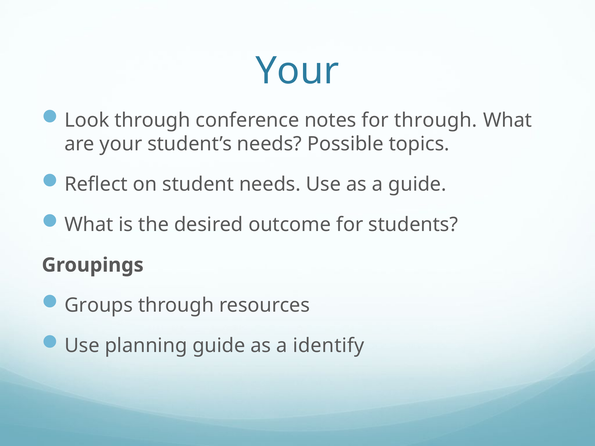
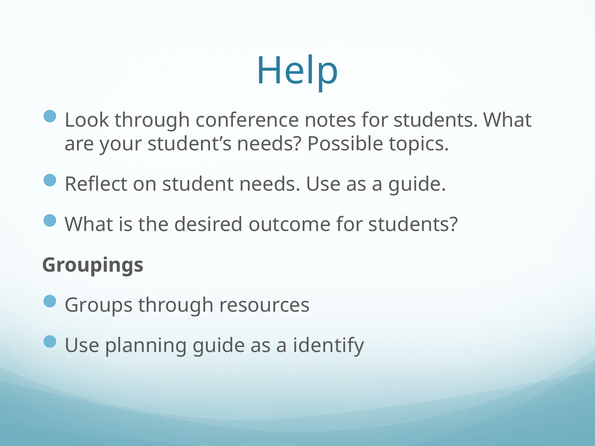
Your: Your -> Help (297, 71)
notes for through: through -> students (436, 120)
